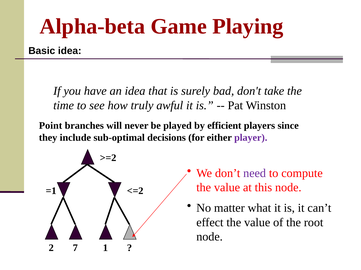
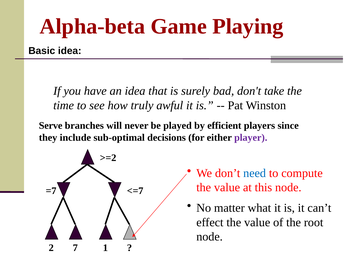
Point: Point -> Serve (51, 126)
need colour: purple -> blue (255, 174)
=1: =1 -> =7 (51, 191)
<=2: <=2 -> <=7 (135, 191)
